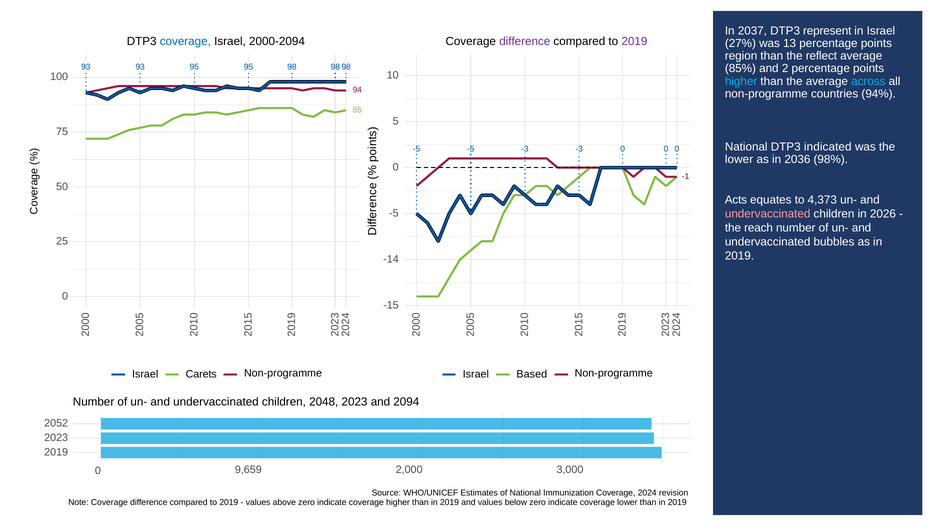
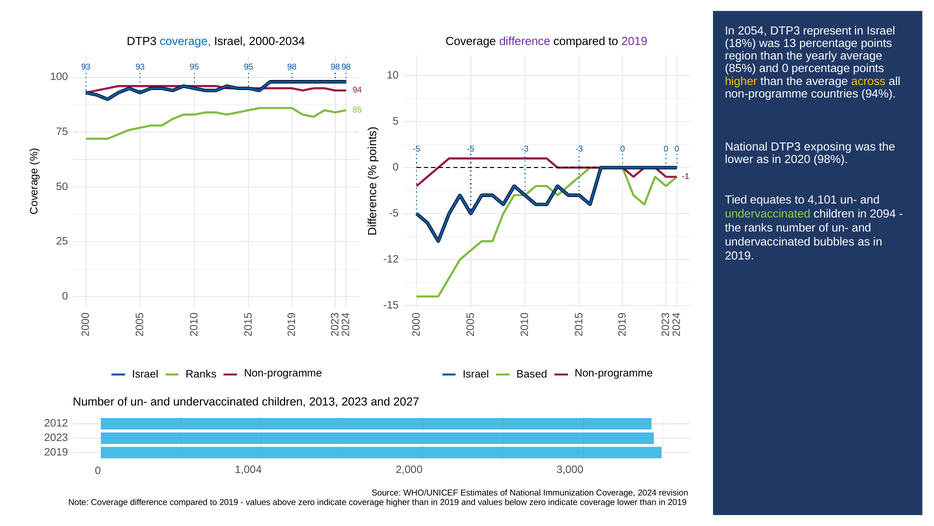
2037: 2037 -> 2054 (752, 31)
2000-2094: 2000-2094 -> 2000-2034 (277, 41)
27%: 27% -> 18% (740, 43)
reflect: reflect -> yearly (821, 56)
and 2: 2 -> 0 (785, 69)
higher colour: light blue -> yellow (741, 81)
across colour: light blue -> yellow (868, 81)
indicated: indicated -> exposing (828, 147)
2036: 2036 -> 2020 (797, 159)
Acts: Acts -> Tied (736, 200)
4,373: 4,373 -> 4,101 (822, 200)
undervaccinated colour: pink -> light green (768, 214)
2026: 2026 -> 2094 (883, 214)
the reach: reach -> ranks (759, 228)
-14: -14 -> -12 (391, 259)
Israel Carets: Carets -> Ranks (201, 374)
2048: 2048 -> 2013 (324, 401)
2094: 2094 -> 2027 (406, 401)
2052: 2052 -> 2012 (56, 423)
9,659: 9,659 -> 1,004 (248, 469)
